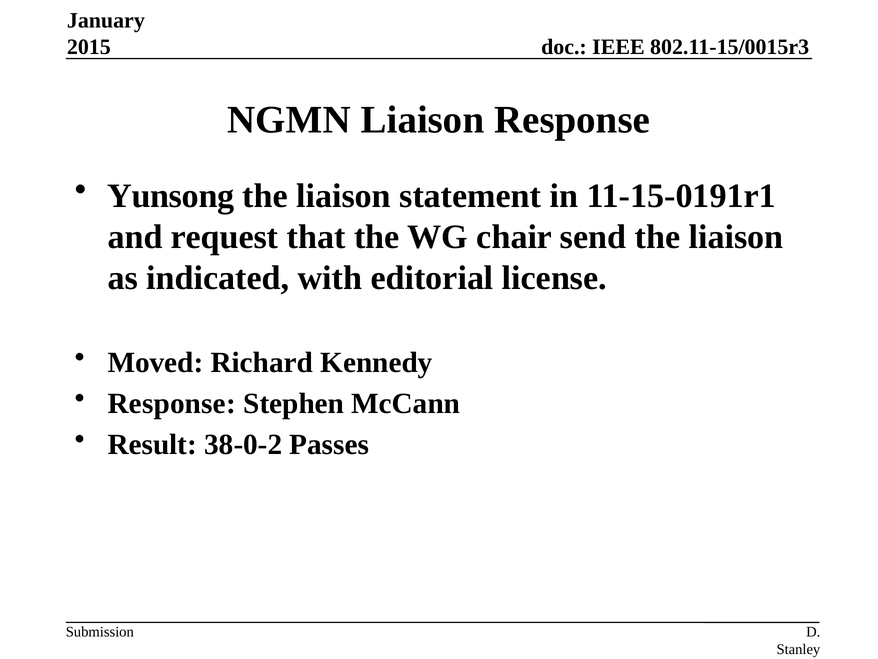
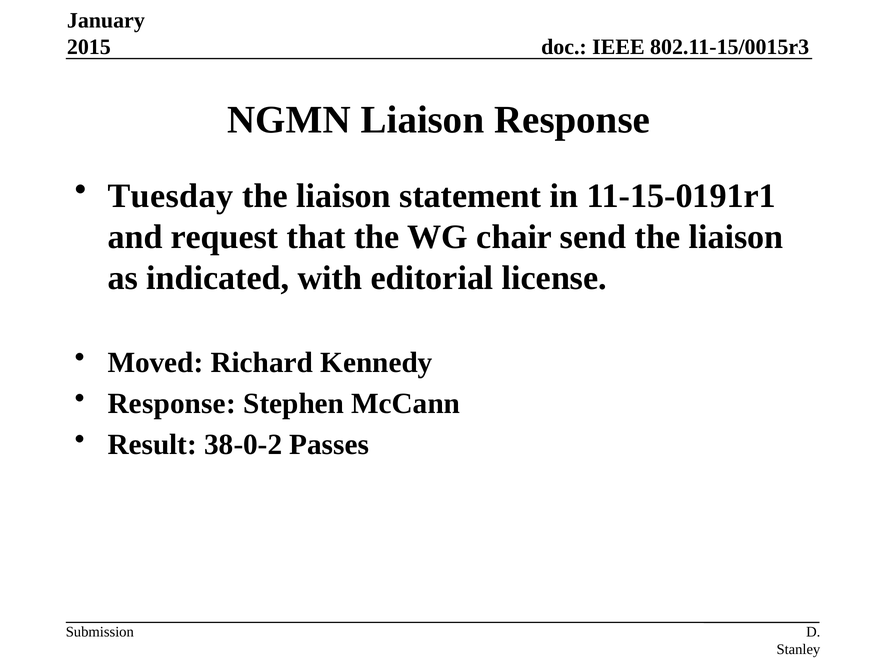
Yunsong: Yunsong -> Tuesday (171, 196)
